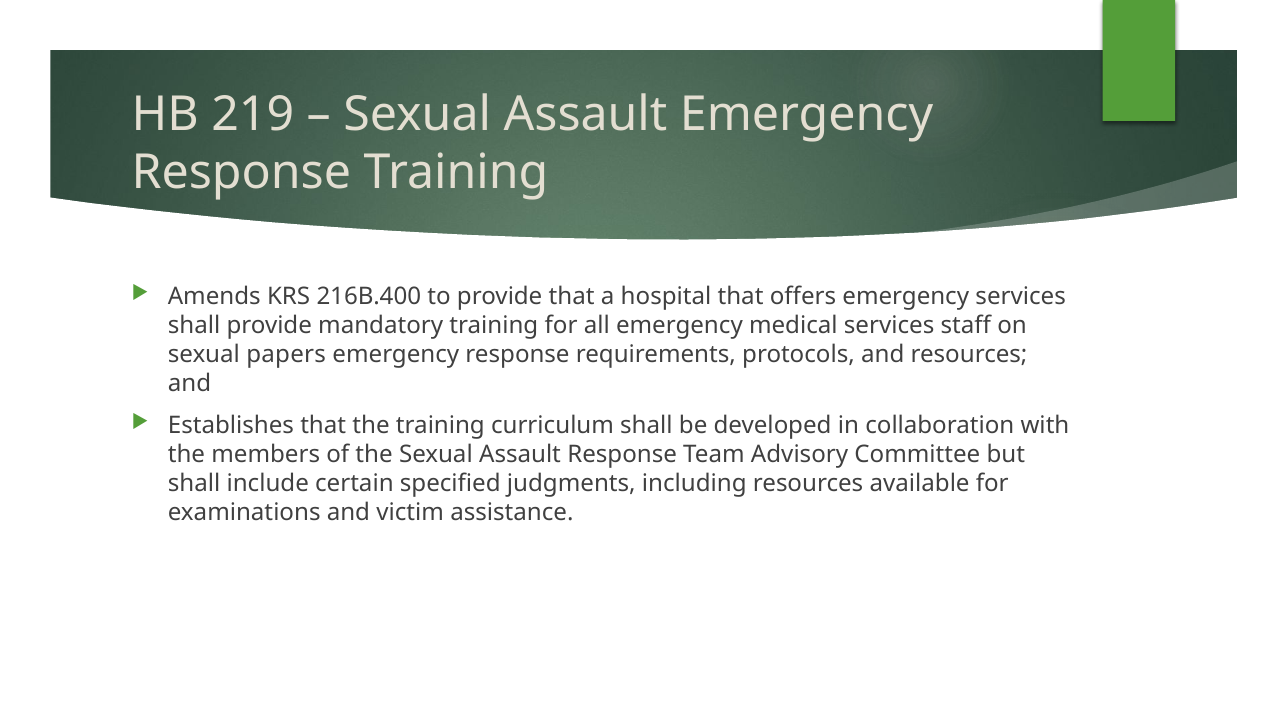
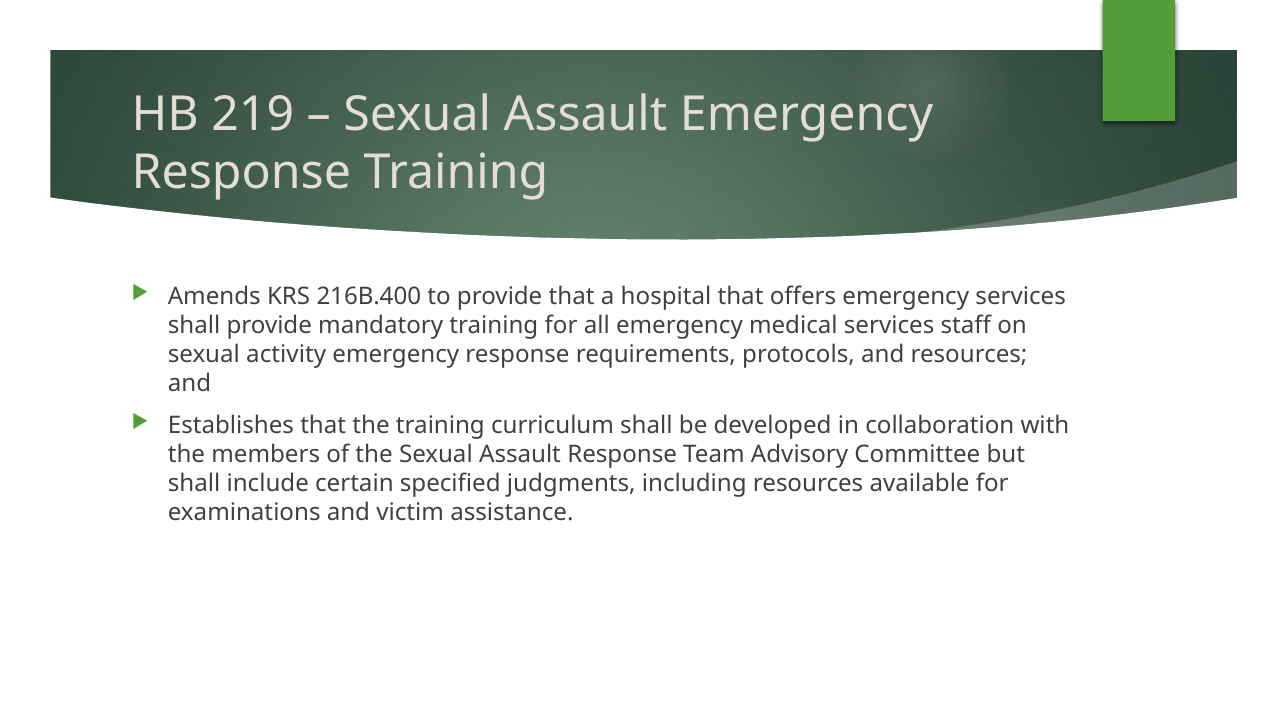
papers: papers -> activity (286, 354)
